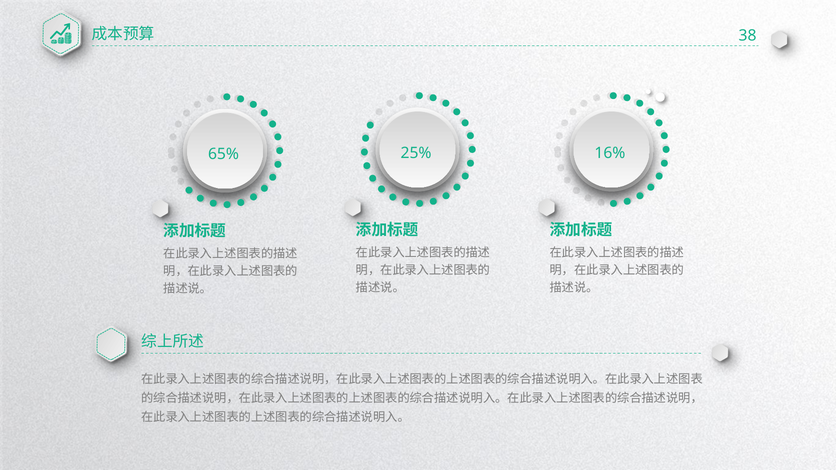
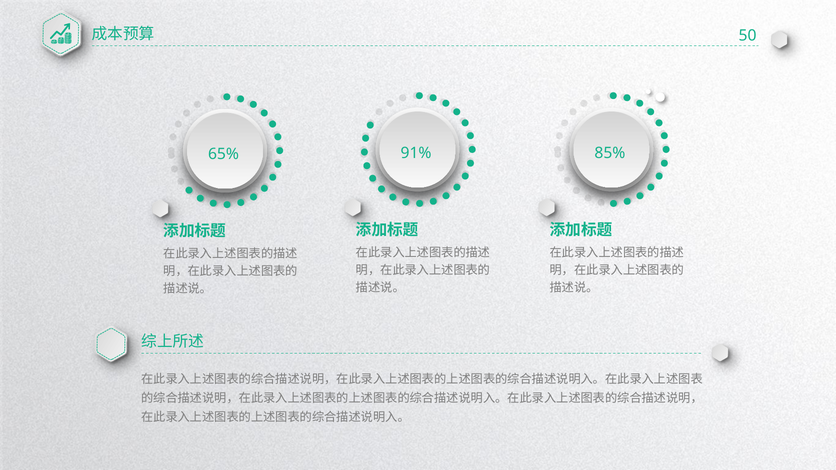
38: 38 -> 50 (748, 36)
25%: 25% -> 91% (416, 153)
16%: 16% -> 85% (610, 153)
